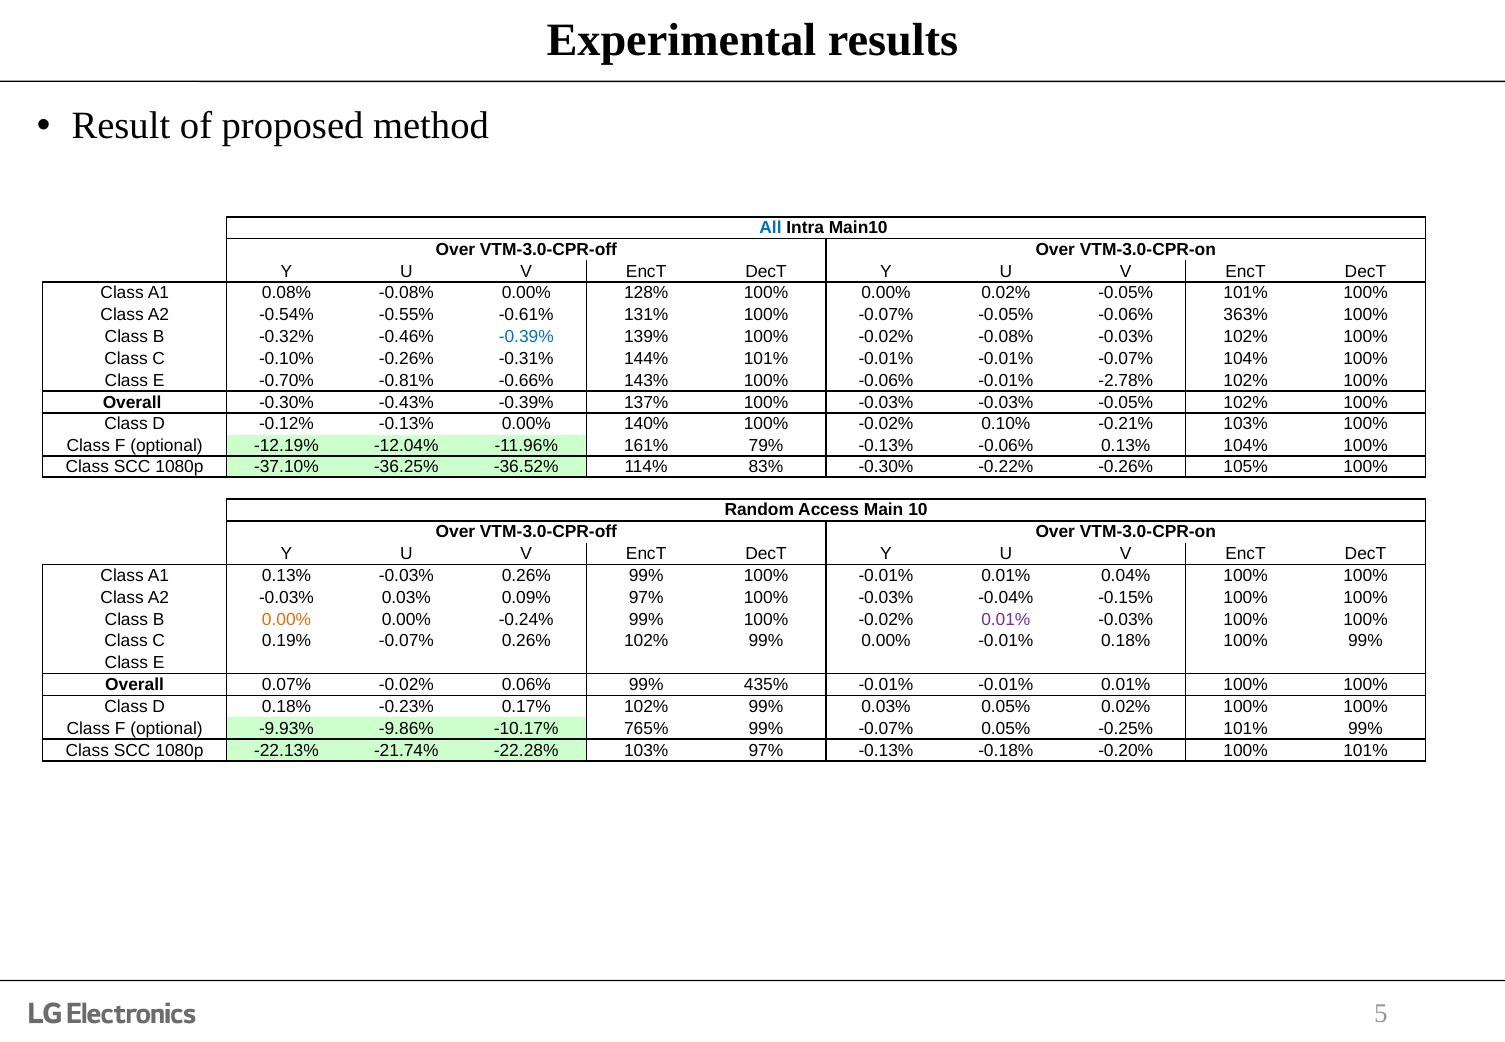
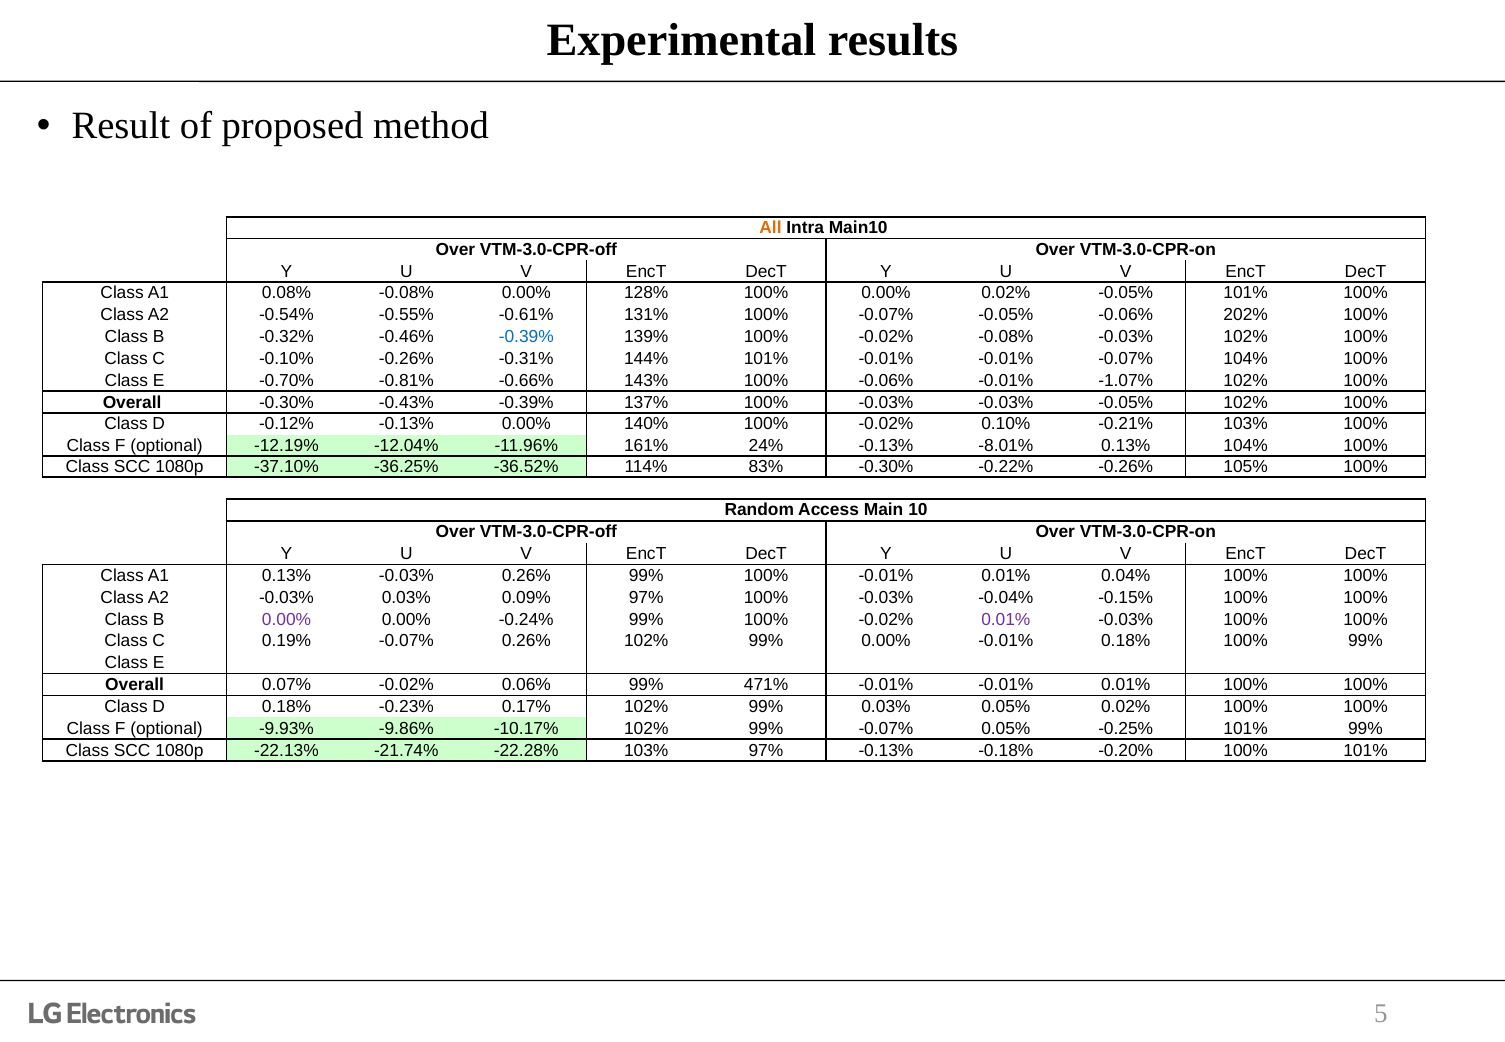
All colour: blue -> orange (771, 228)
363%: 363% -> 202% (1246, 315)
-2.78%: -2.78% -> -1.07% (1126, 380)
79%: 79% -> 24% (766, 446)
-0.13% -0.06%: -0.06% -> -8.01% (1006, 446)
0.00% colour: orange -> purple (287, 619)
435%: 435% -> 471% (766, 685)
-10.17% 765%: 765% -> 102% (646, 728)
